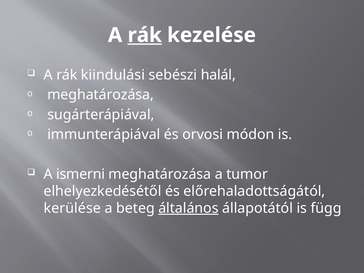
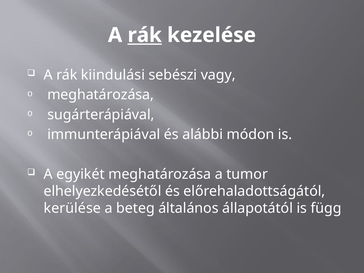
halál: halál -> vagy (218, 75)
orvosi: orvosi -> alábbi (203, 134)
ismerni: ismerni -> egyikét (80, 174)
általános underline: present -> none (188, 208)
